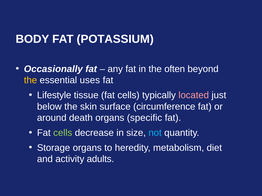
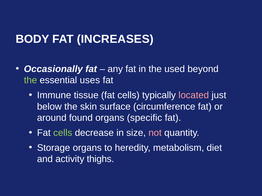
POTASSIUM: POTASSIUM -> INCREASES (115, 39)
often: often -> used (175, 69)
the colour: yellow -> light green (30, 80)
Lifestyle: Lifestyle -> Immune (54, 95)
death: death -> found (81, 118)
not colour: light blue -> pink (155, 133)
adults: adults -> thighs (100, 159)
